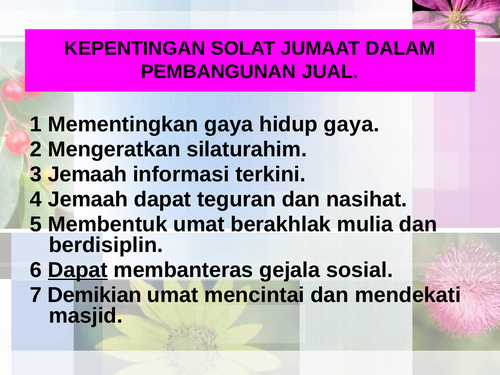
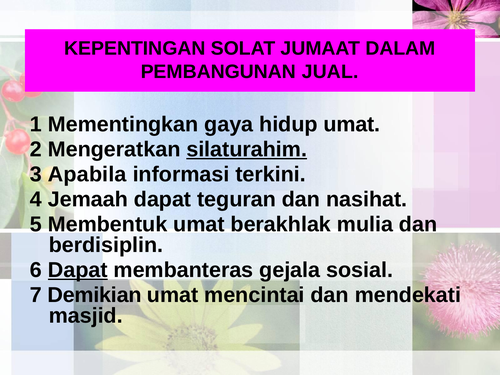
hidup gaya: gaya -> umat (352, 124)
silaturahim underline: none -> present (247, 149)
3 Jemaah: Jemaah -> Apabila (87, 174)
